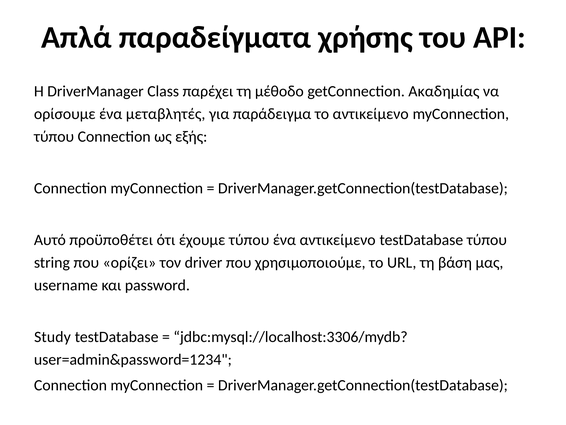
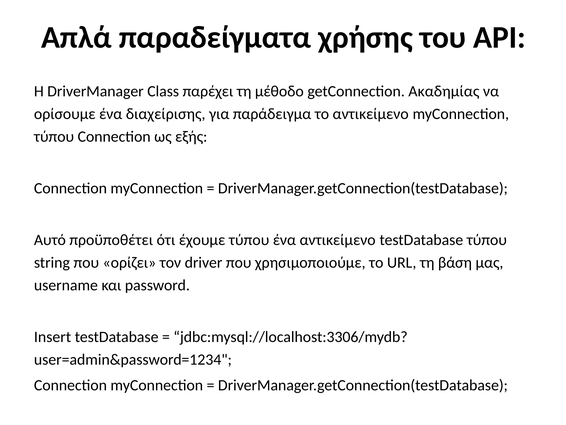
μεταβλητές: μεταβλητές -> διαχείρισης (166, 114)
Study: Study -> Insert (53, 336)
